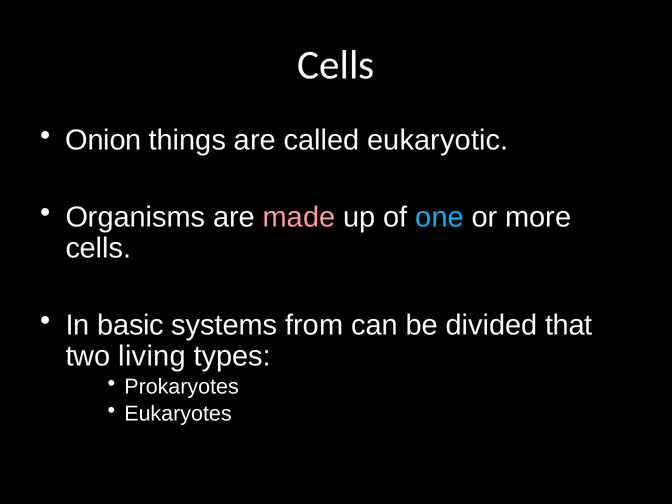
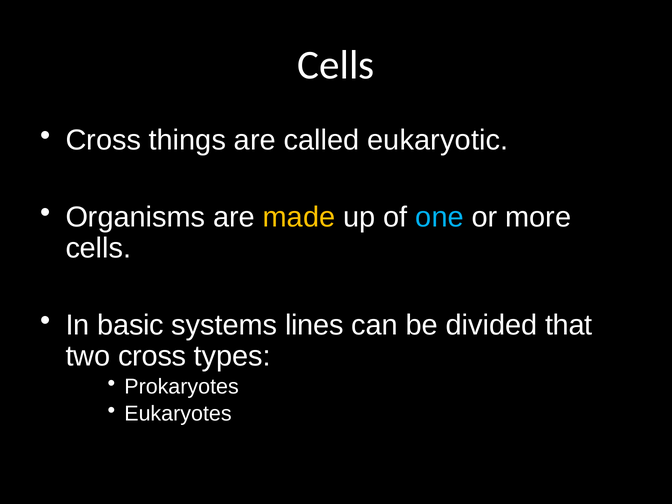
Onion: Onion -> Cross (103, 140)
made colour: pink -> yellow (299, 217)
from: from -> lines (314, 325)
two living: living -> cross (152, 356)
